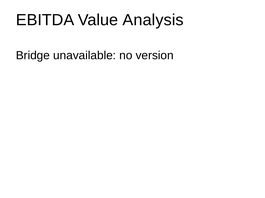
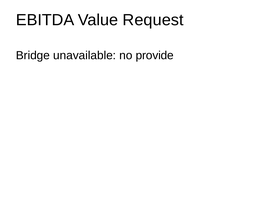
Analysis: Analysis -> Request (153, 20)
version: version -> provide (155, 56)
